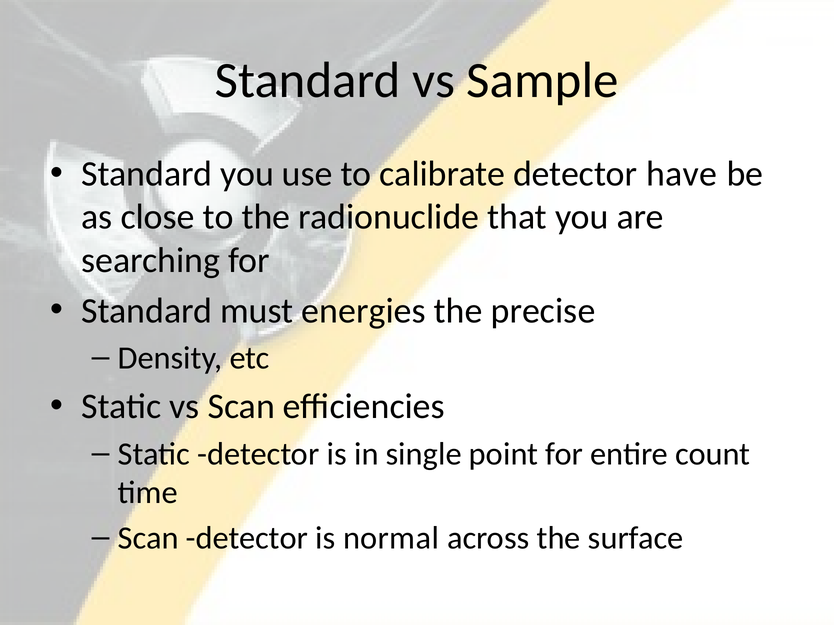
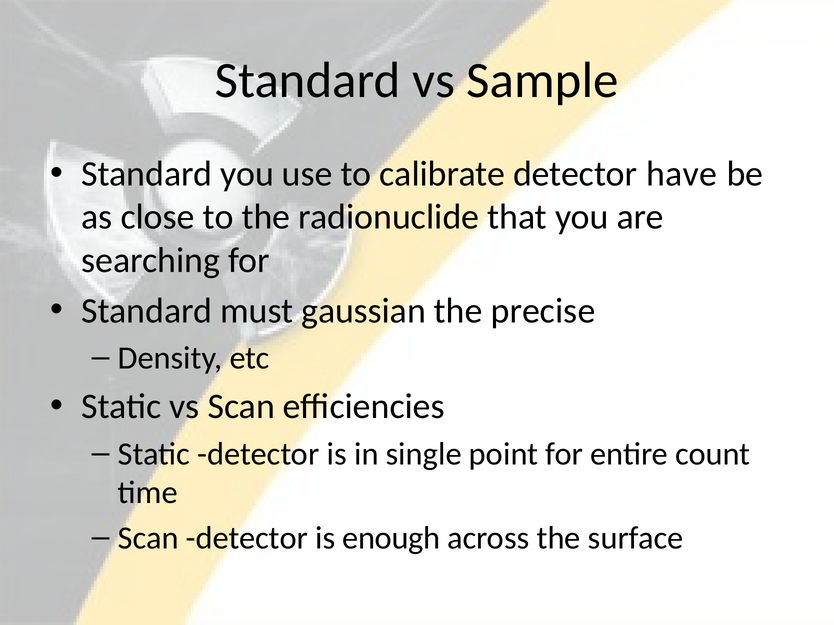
energies: energies -> gaussian (364, 311)
normal: normal -> enough (391, 539)
